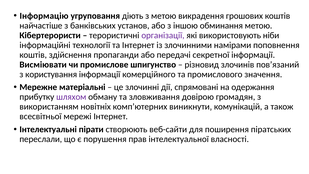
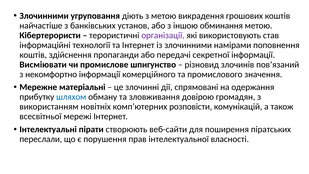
Інформацію: Інформацію -> Злочинними (44, 16)
ніби: ніби -> став (271, 35)
користування: користування -> некомфортно (51, 74)
шляхом colour: purple -> blue (71, 97)
виникнути‚: виникнути‚ -> розповісти‚ (191, 107)
